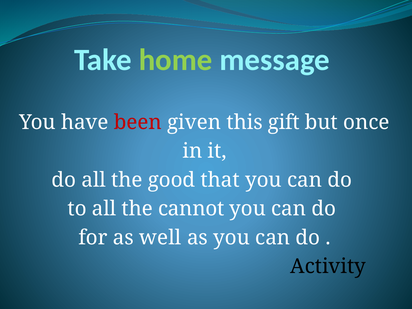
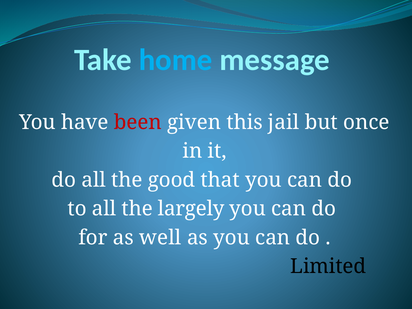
home colour: light green -> light blue (176, 60)
gift: gift -> jail (284, 122)
cannot: cannot -> largely (191, 209)
Activity: Activity -> Limited (328, 266)
